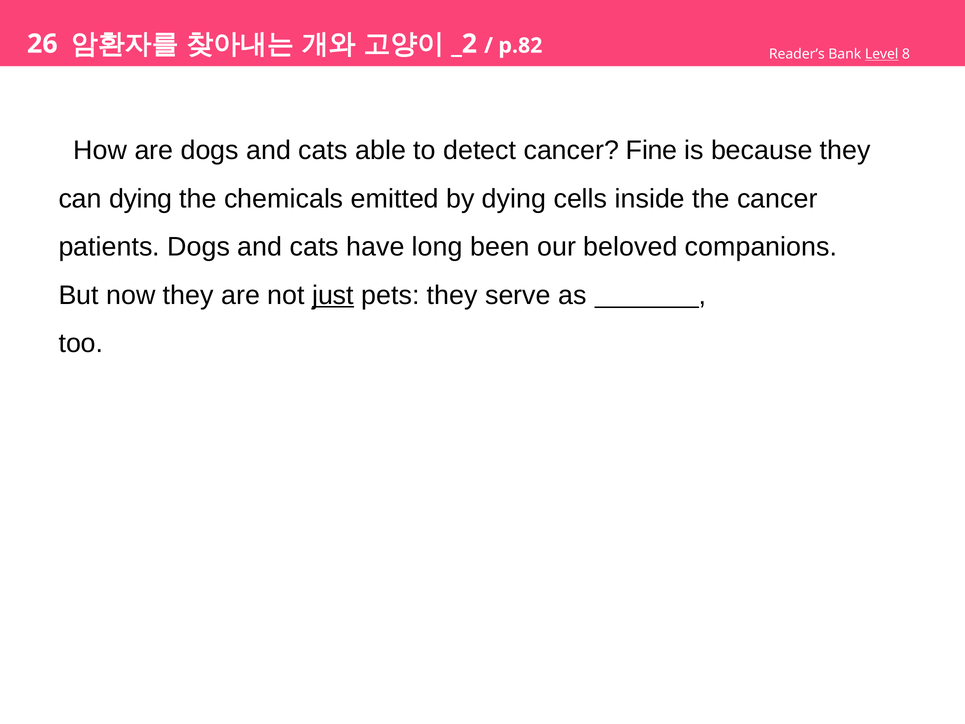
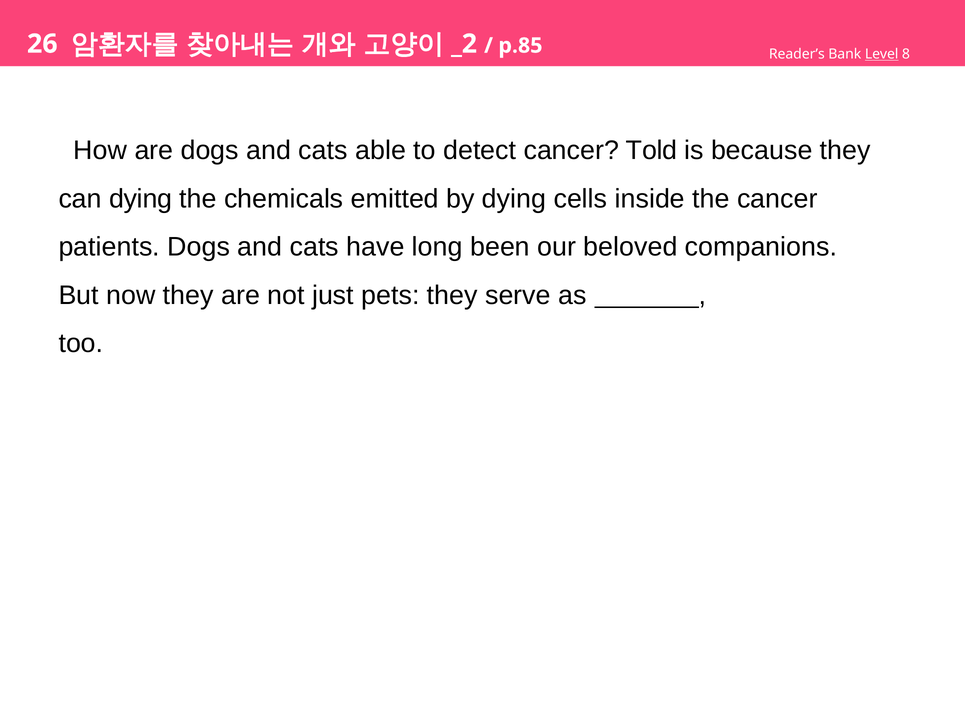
p.82: p.82 -> p.85 (520, 46)
Fine: Fine -> Told (652, 150)
just underline: present -> none (333, 295)
